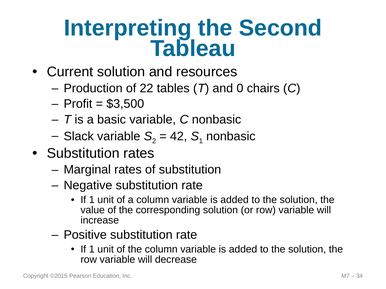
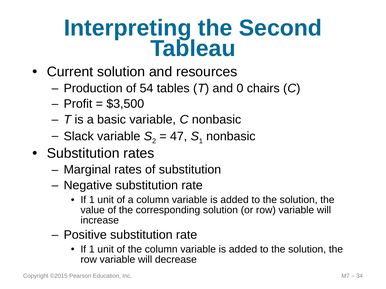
22: 22 -> 54 (146, 88)
42: 42 -> 47 (179, 137)
